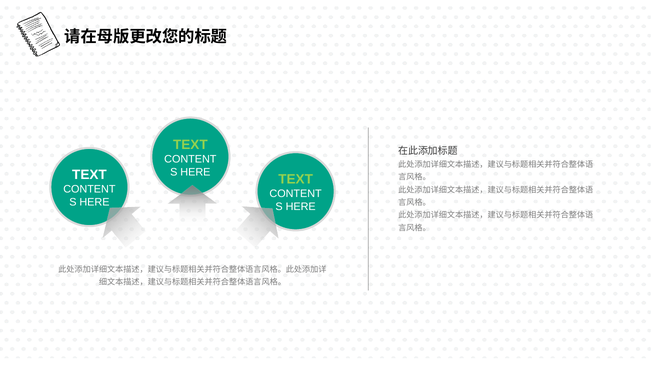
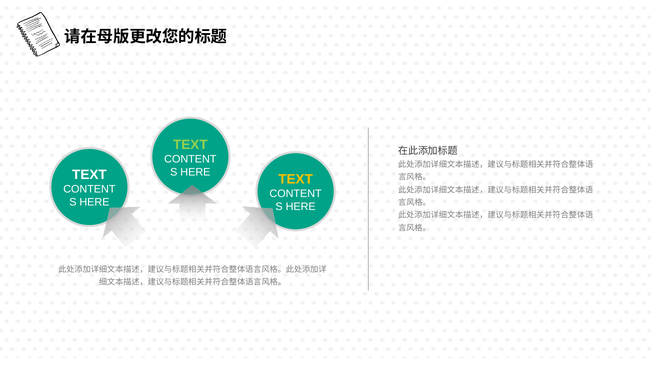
TEXT colour: light green -> yellow (296, 179)
